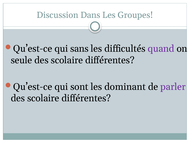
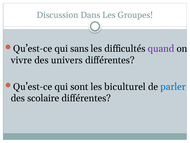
seule: seule -> vivre (21, 60)
scolaire: scolaire -> univers (67, 60)
dominant: dominant -> biculturel (125, 87)
parler colour: purple -> blue (173, 87)
